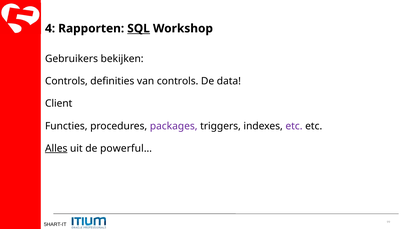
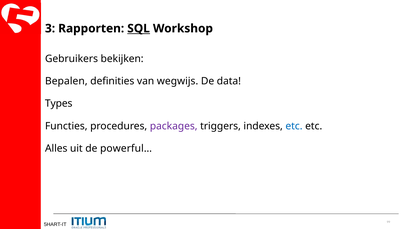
4: 4 -> 3 (50, 29)
Controls: Controls -> Bepalen (66, 81)
van controls: controls -> wegwijs (178, 81)
Client: Client -> Types (59, 104)
etc colour: purple -> blue (294, 126)
Alles underline: present -> none (56, 149)
